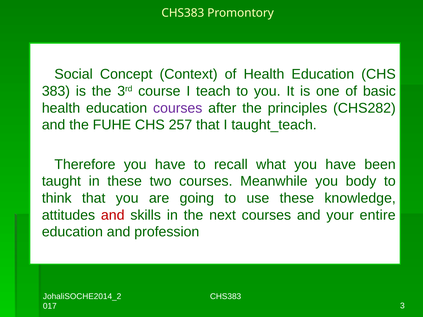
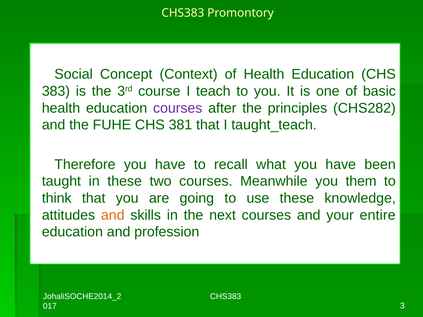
257: 257 -> 381 (180, 125)
body: body -> them (361, 181)
and colour: red -> orange (113, 215)
